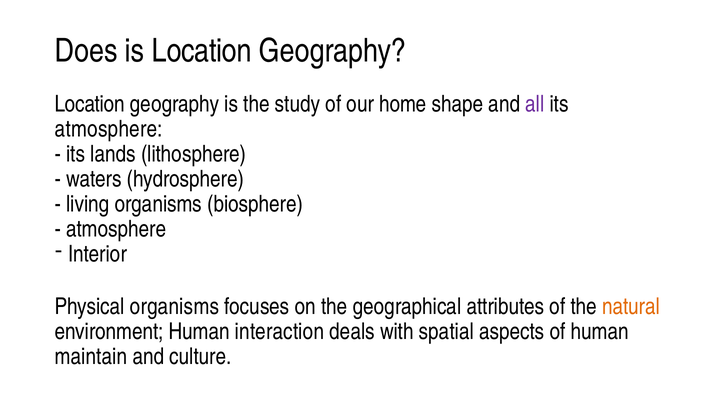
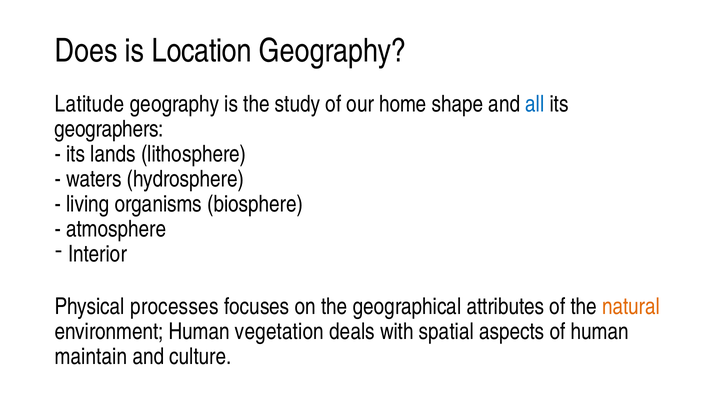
Location: Location -> Latitude (90, 104)
all colour: purple -> blue (535, 104)
atmosphere: atmosphere -> geographers (109, 129)
Physical organisms: organisms -> processes (174, 307)
interaction: interaction -> vegetation (280, 332)
